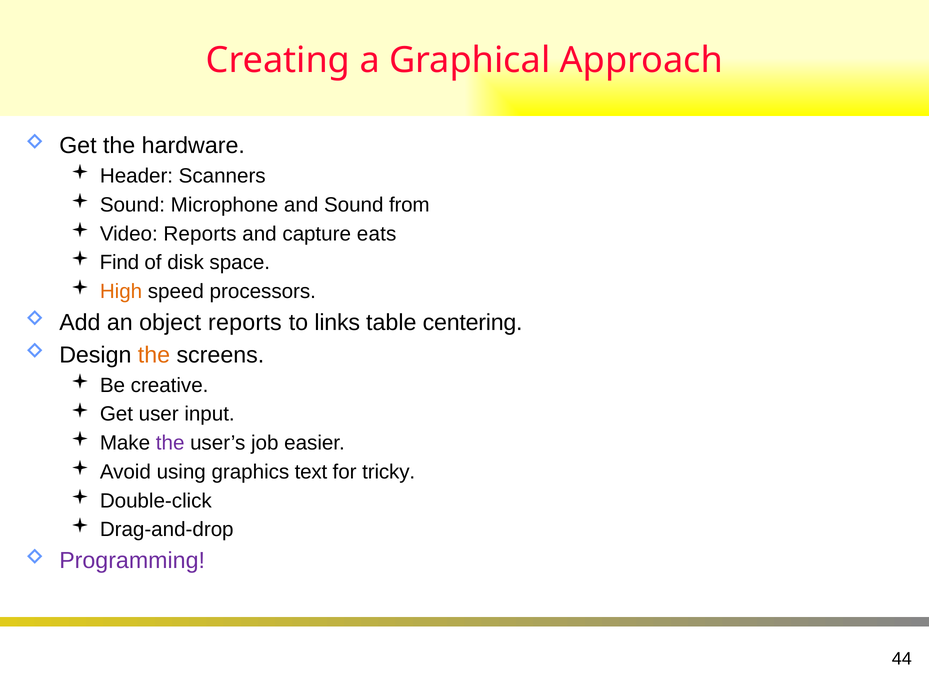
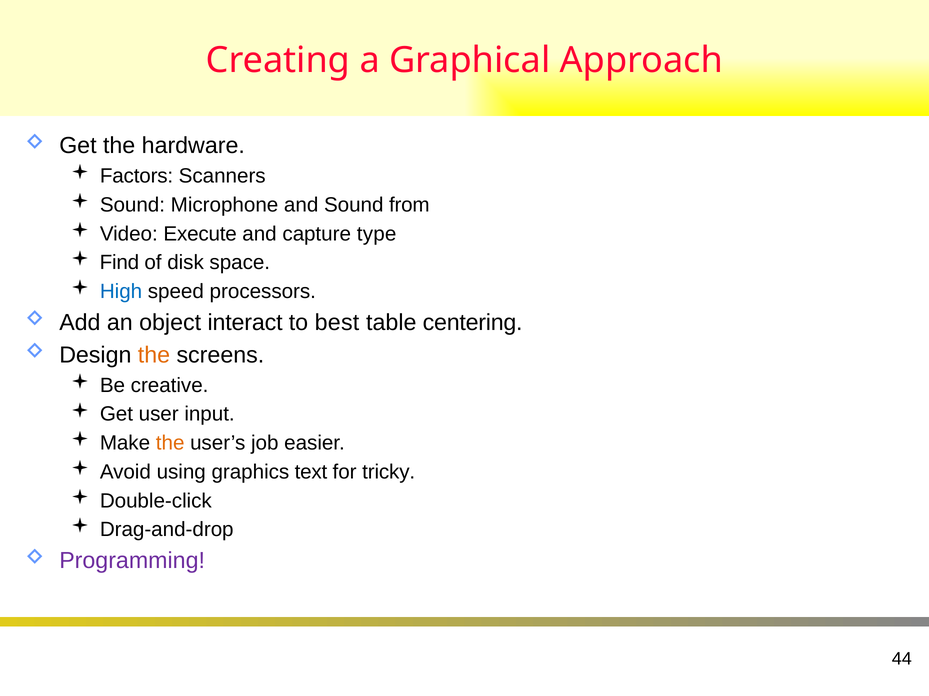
Header: Header -> Factors (137, 176)
Video Reports: Reports -> Execute (200, 234)
eats: eats -> type (377, 234)
High colour: orange -> blue (121, 292)
object reports: reports -> interact (245, 323)
links: links -> best (337, 323)
the colour: purple -> orange (170, 443)
